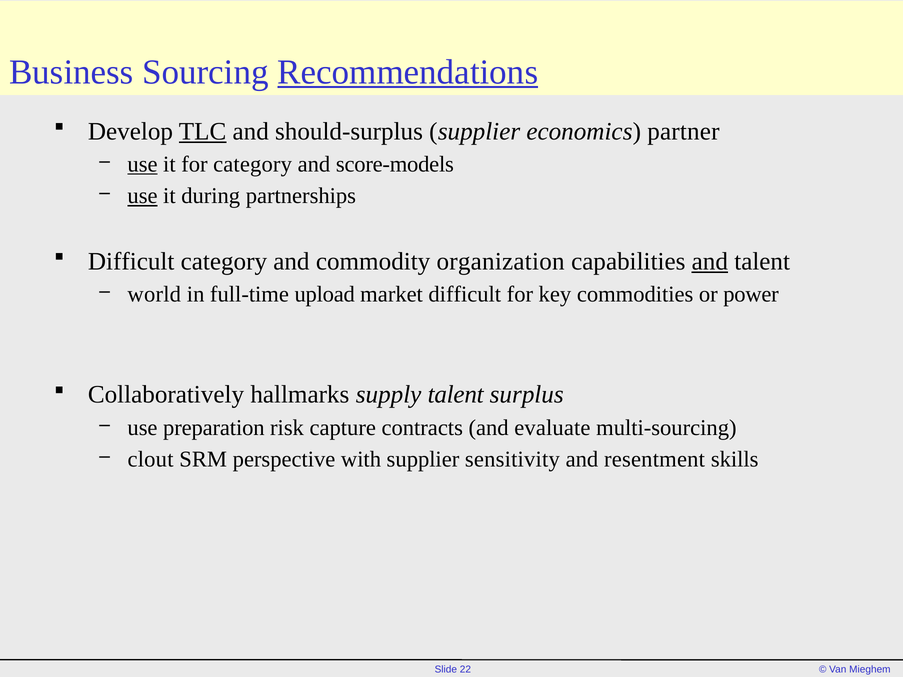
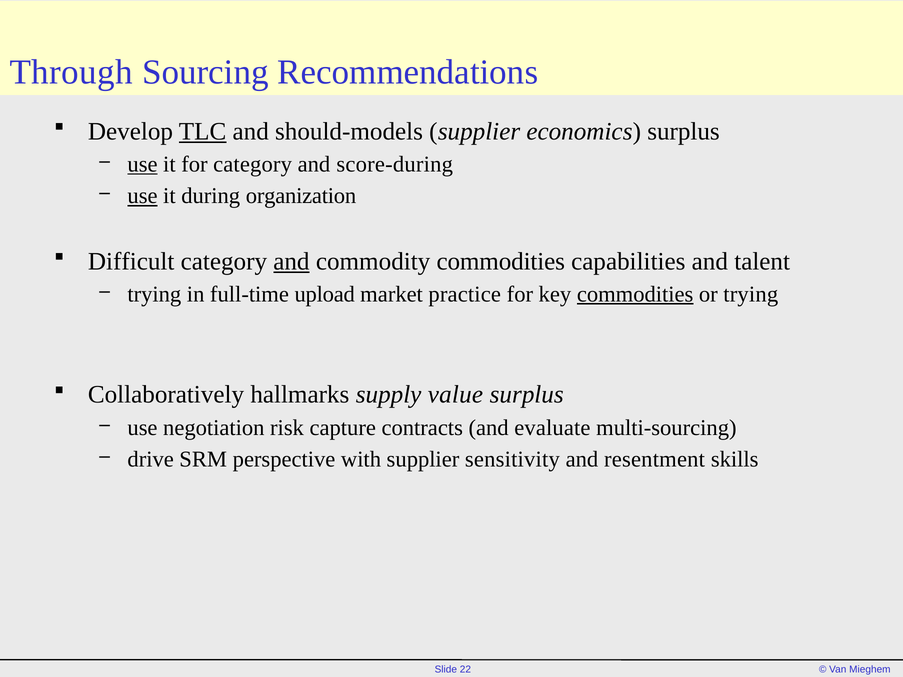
Business: Business -> Through (71, 72)
Recommendations underline: present -> none (408, 72)
should-surplus: should-surplus -> should-models (349, 131)
economics partner: partner -> surplus (683, 131)
score-models: score-models -> score-during (395, 164)
partnerships: partnerships -> organization (301, 196)
and underline: none -> present (291, 261)
commodity organization: organization -> commodities (501, 261)
and underline: present -> none (710, 261)
world: world -> trying (154, 294)
market difficult: difficult -> practice (465, 294)
commodities underline: none -> present (635, 294)
or power: power -> trying (751, 294)
supply talent: talent -> value (455, 395)
preparation: preparation -> negotiation (214, 428)
clout: clout -> drive (151, 459)
